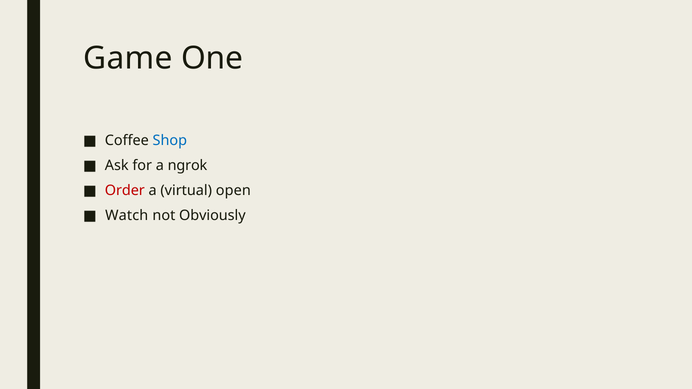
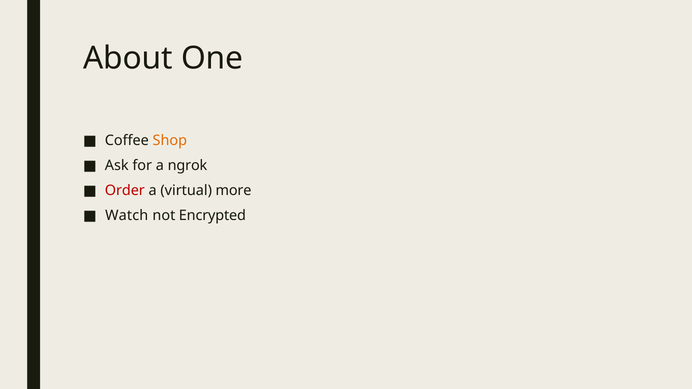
Game: Game -> About (128, 58)
Shop colour: blue -> orange (170, 141)
open: open -> more (233, 190)
Obviously: Obviously -> Encrypted (212, 215)
